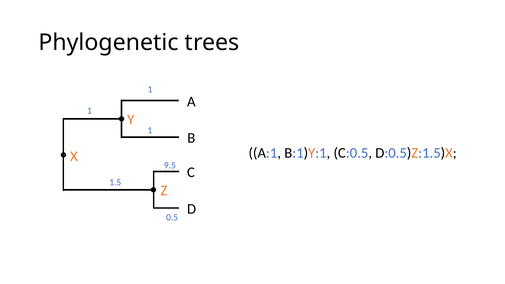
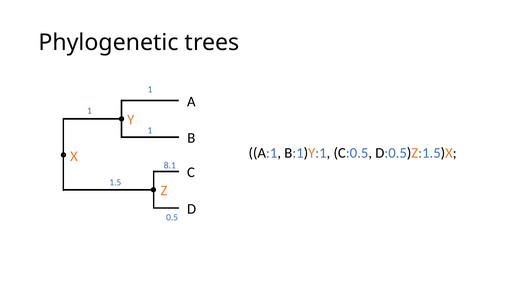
9.5: 9.5 -> 8.1 (170, 165)
